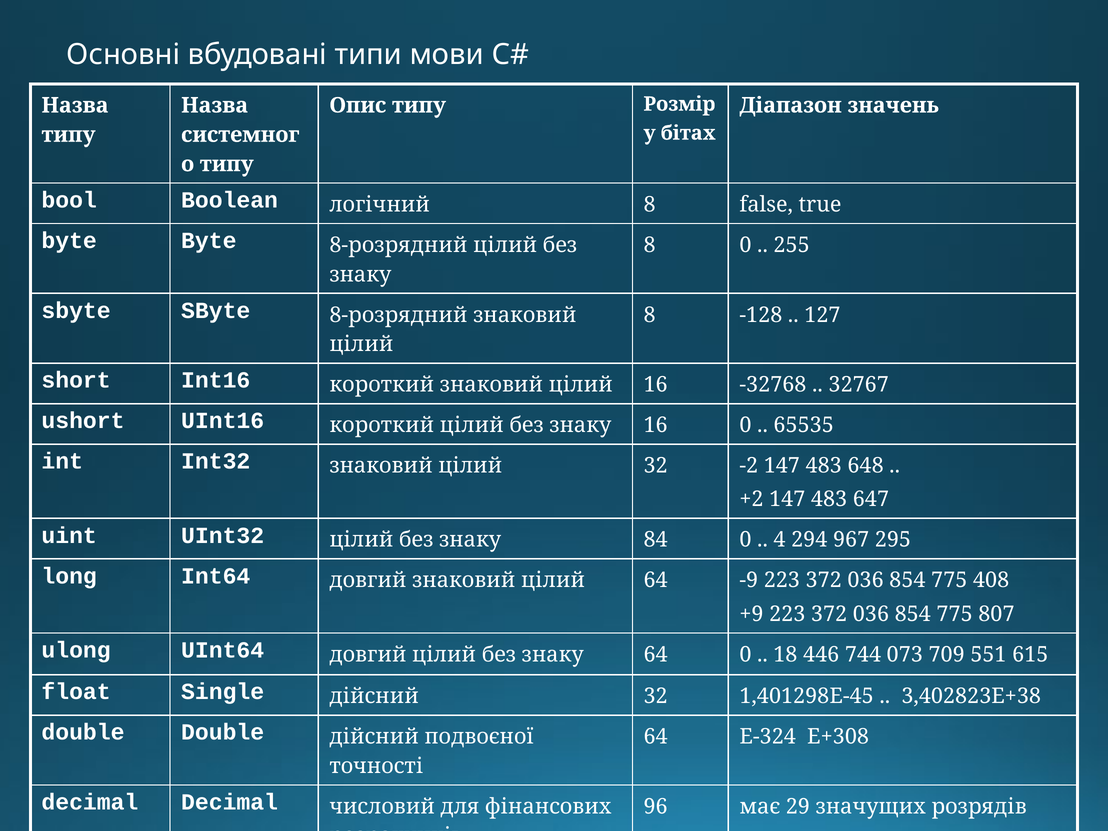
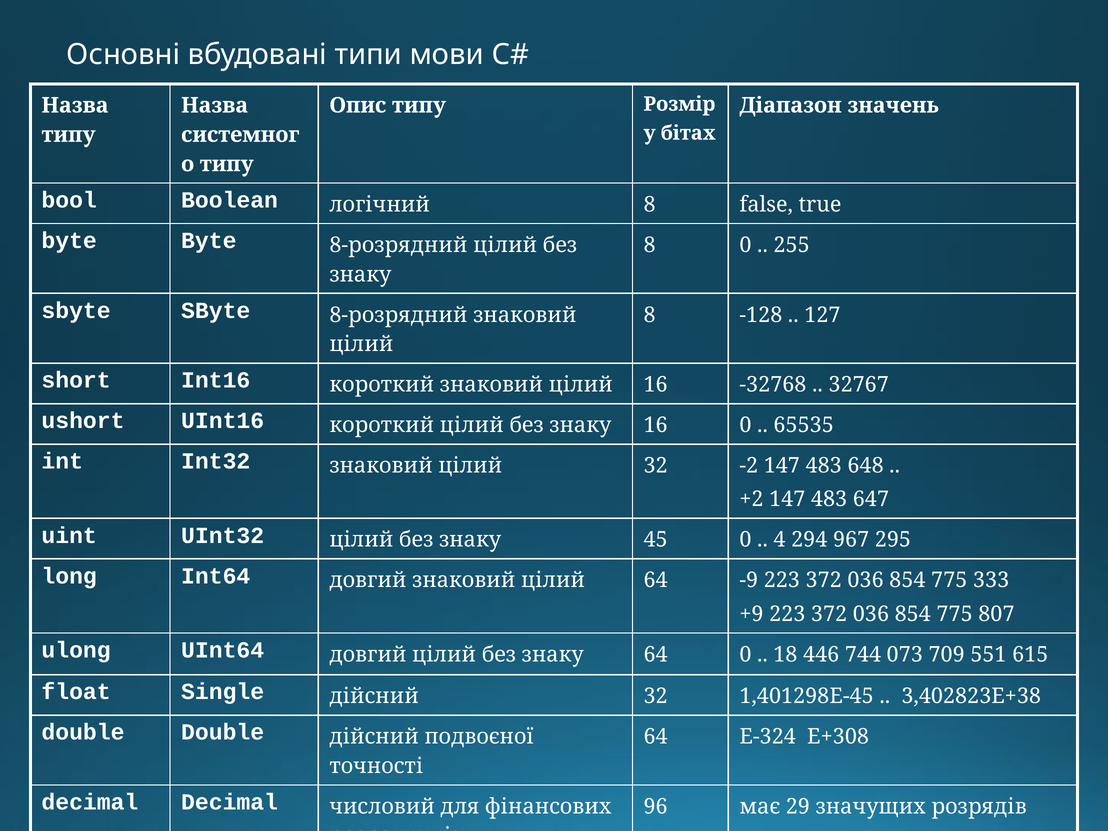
84: 84 -> 45 (656, 540)
408: 408 -> 333 (991, 580)
